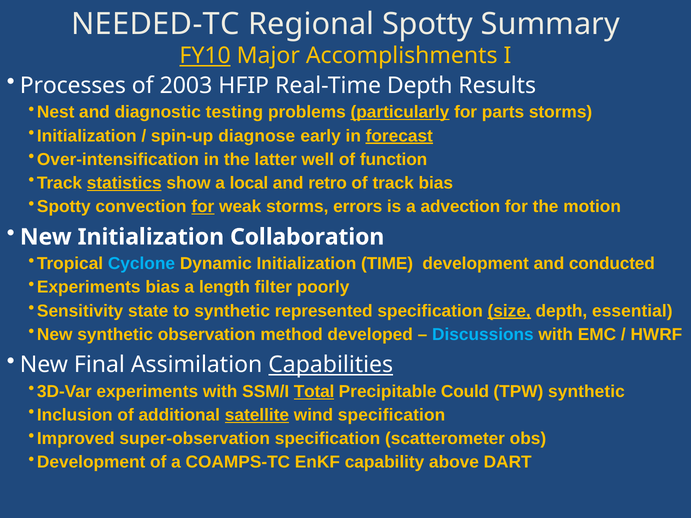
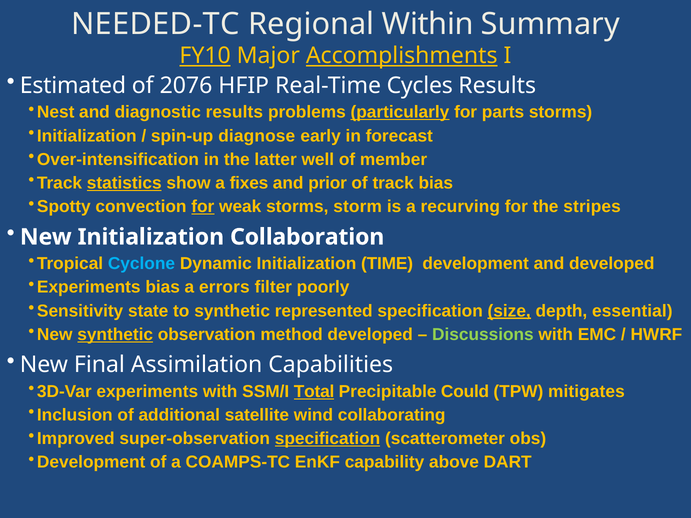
Regional Spotty: Spotty -> Within (428, 24)
Accomplishments underline: none -> present (402, 56)
Processes: Processes -> Estimated (73, 86)
2003: 2003 -> 2076 (186, 86)
Real-Time Depth: Depth -> Cycles (420, 86)
diagnostic testing: testing -> results (234, 112)
forecast underline: present -> none (399, 136)
function: function -> member (394, 160)
local: local -> fixes (249, 183)
retro: retro -> prior (328, 183)
errors: errors -> storm (358, 207)
advection: advection -> recurving (460, 207)
motion: motion -> stripes (592, 207)
and conducted: conducted -> developed (612, 264)
length: length -> errors (224, 287)
synthetic underline: none -> present (115, 335)
Discussions colour: light blue -> light green (483, 335)
Capabilities underline: present -> none (331, 365)
TPW synthetic: synthetic -> mitigates (586, 392)
satellite underline: present -> none (257, 415)
wind specification: specification -> collaborating (392, 415)
specification underline: none -> present (328, 439)
